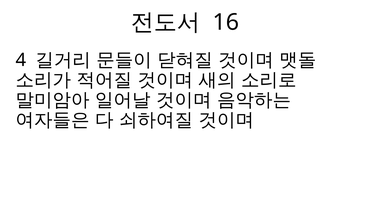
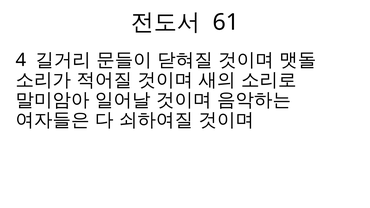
16: 16 -> 61 (226, 22)
